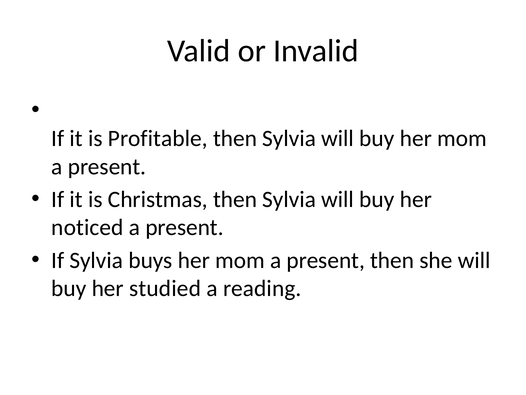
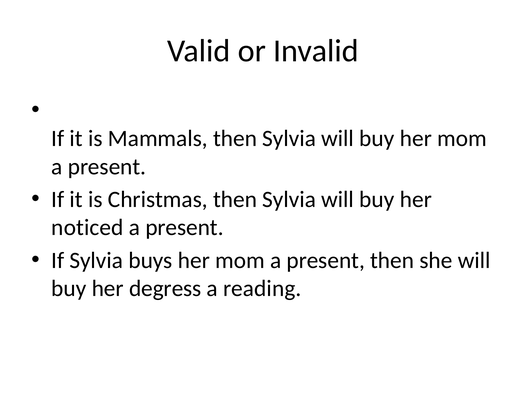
Profitable: Profitable -> Mammals (158, 138)
studied: studied -> degress (165, 288)
